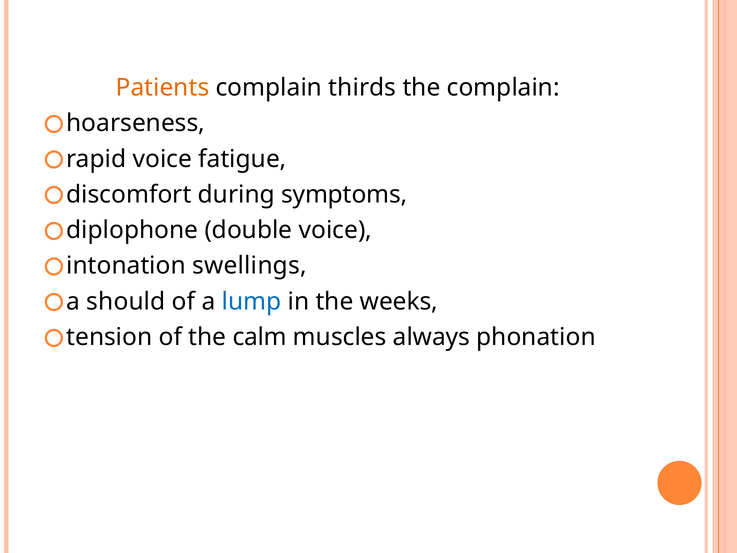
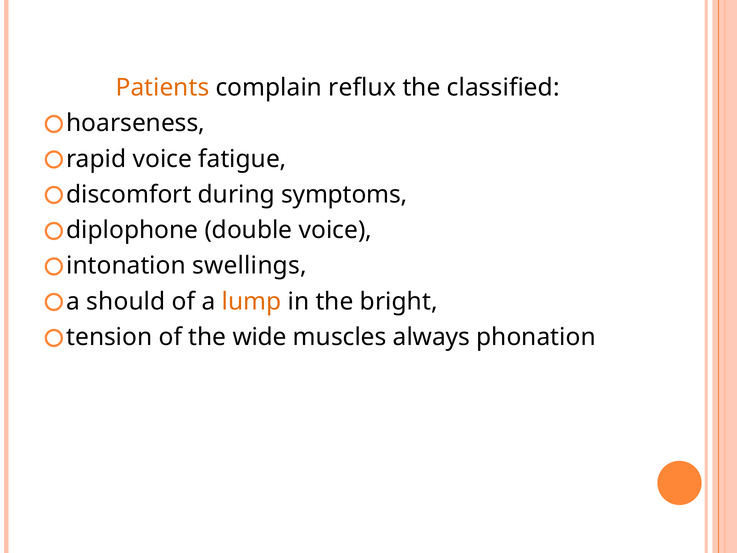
thirds: thirds -> reflux (362, 88)
the complain: complain -> classified (503, 88)
lump colour: blue -> orange (252, 301)
weeks: weeks -> bright (399, 301)
calm: calm -> wide (260, 337)
